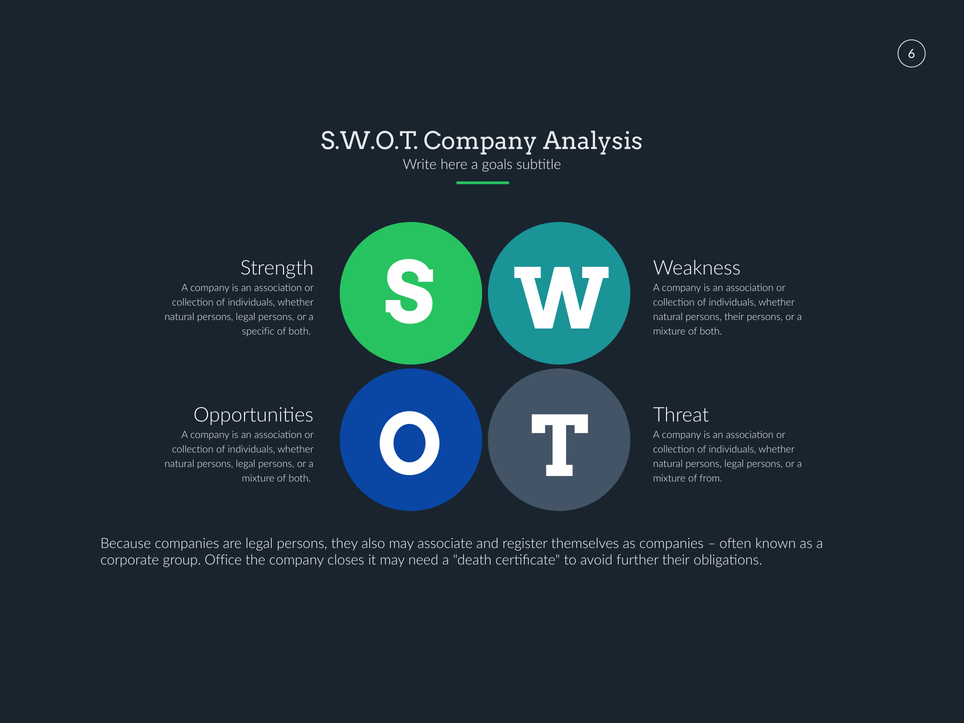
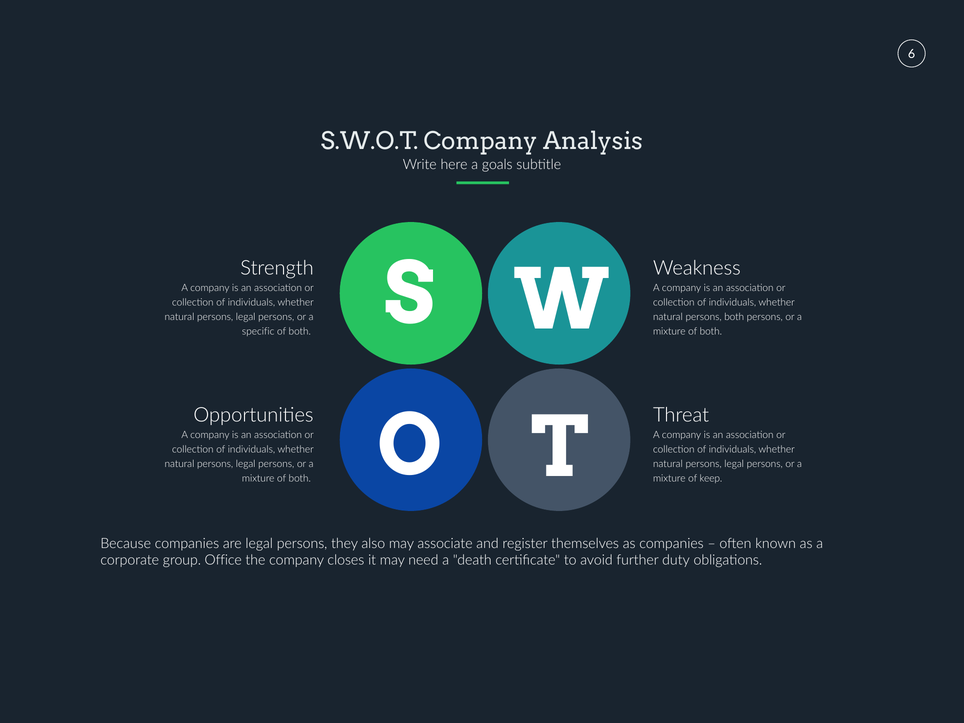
persons their: their -> both (734, 317)
from: from -> keep (711, 479)
further their: their -> duty (676, 560)
